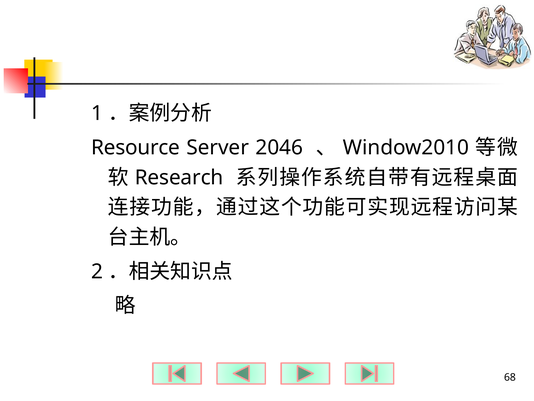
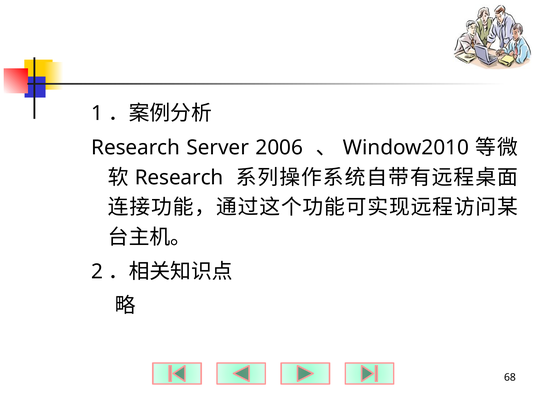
Resource: Resource -> Research (136, 147)
2046: 2046 -> 2006 (279, 147)
